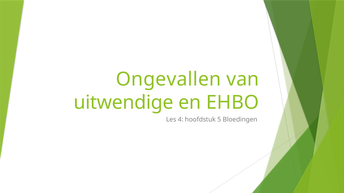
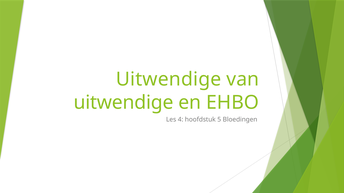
Ongevallen: Ongevallen -> Uitwendige (169, 80)
